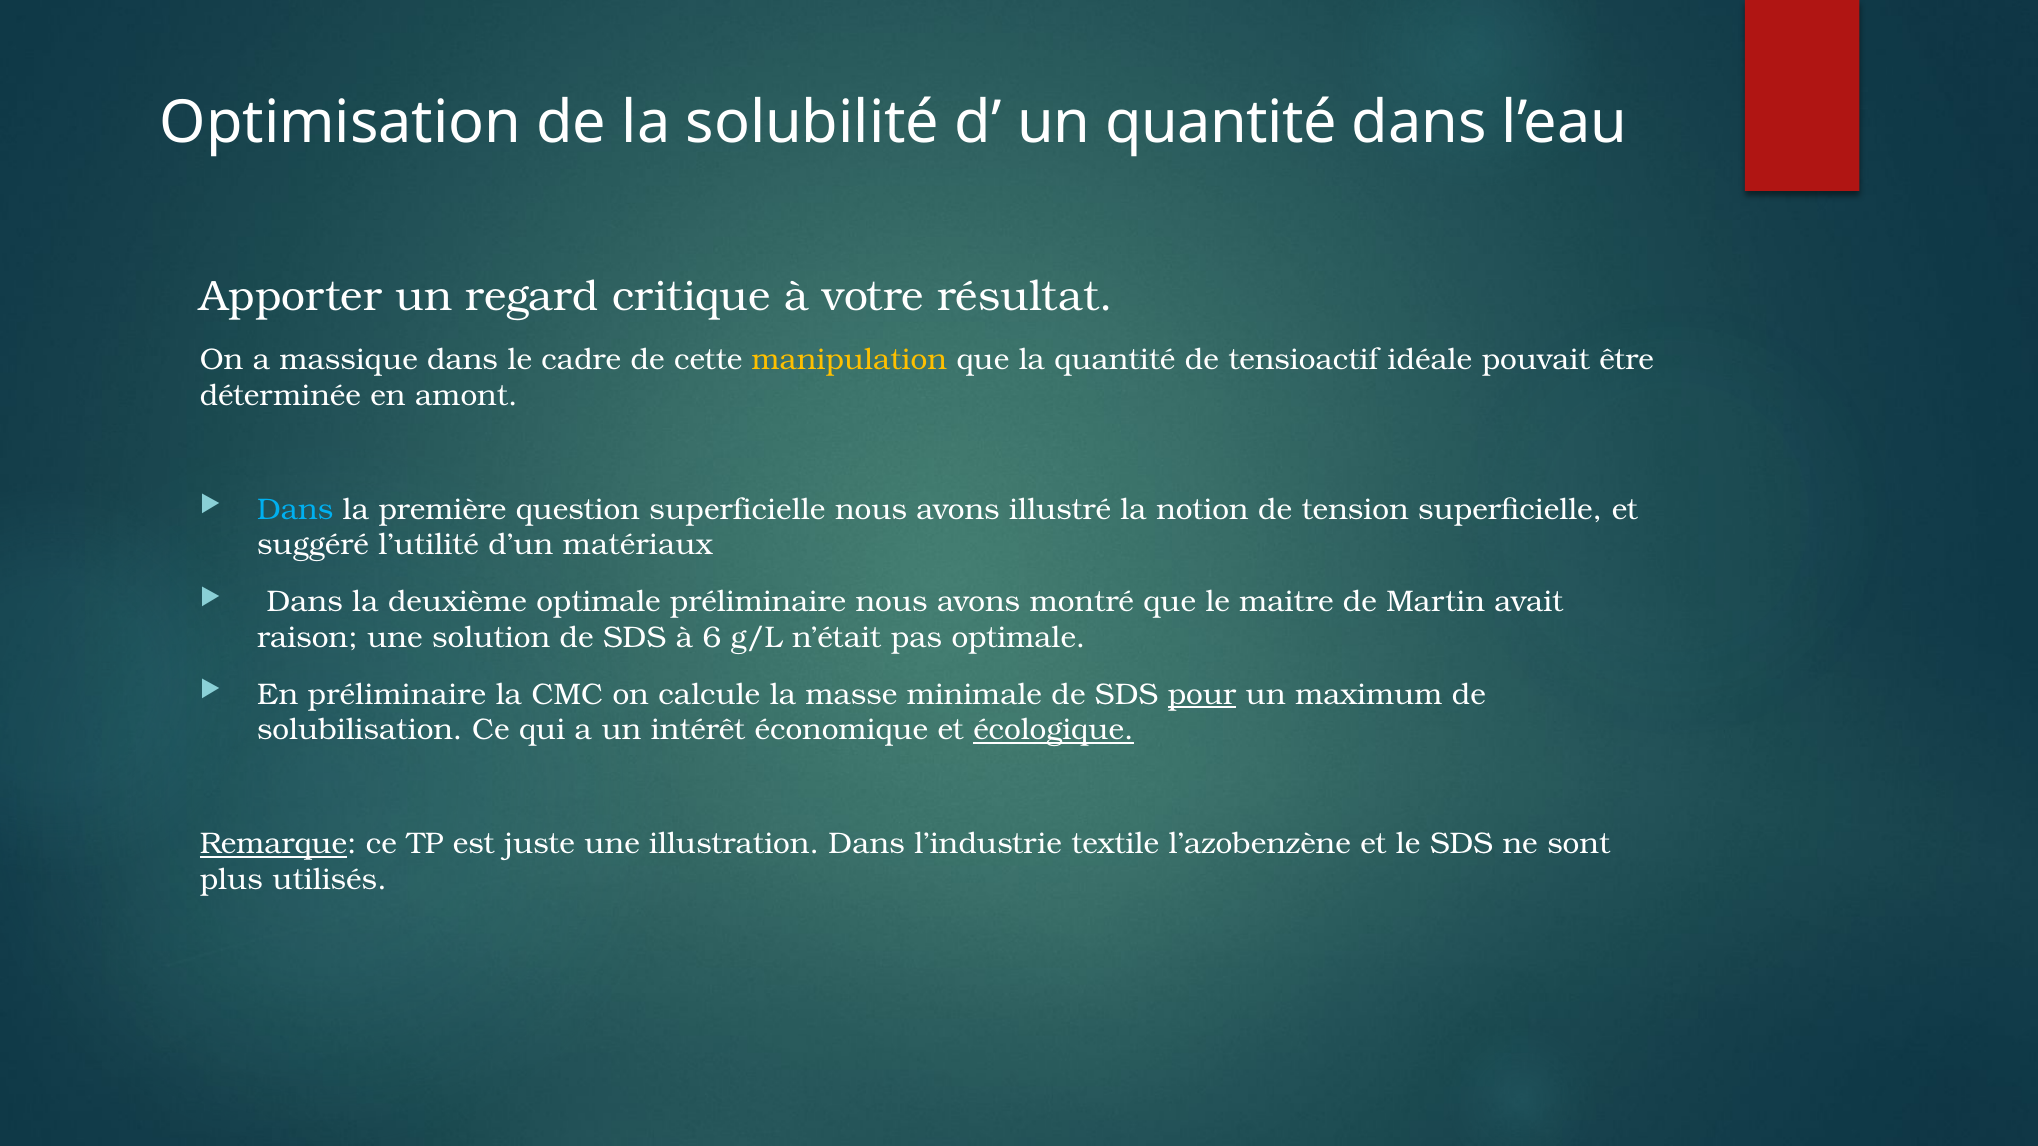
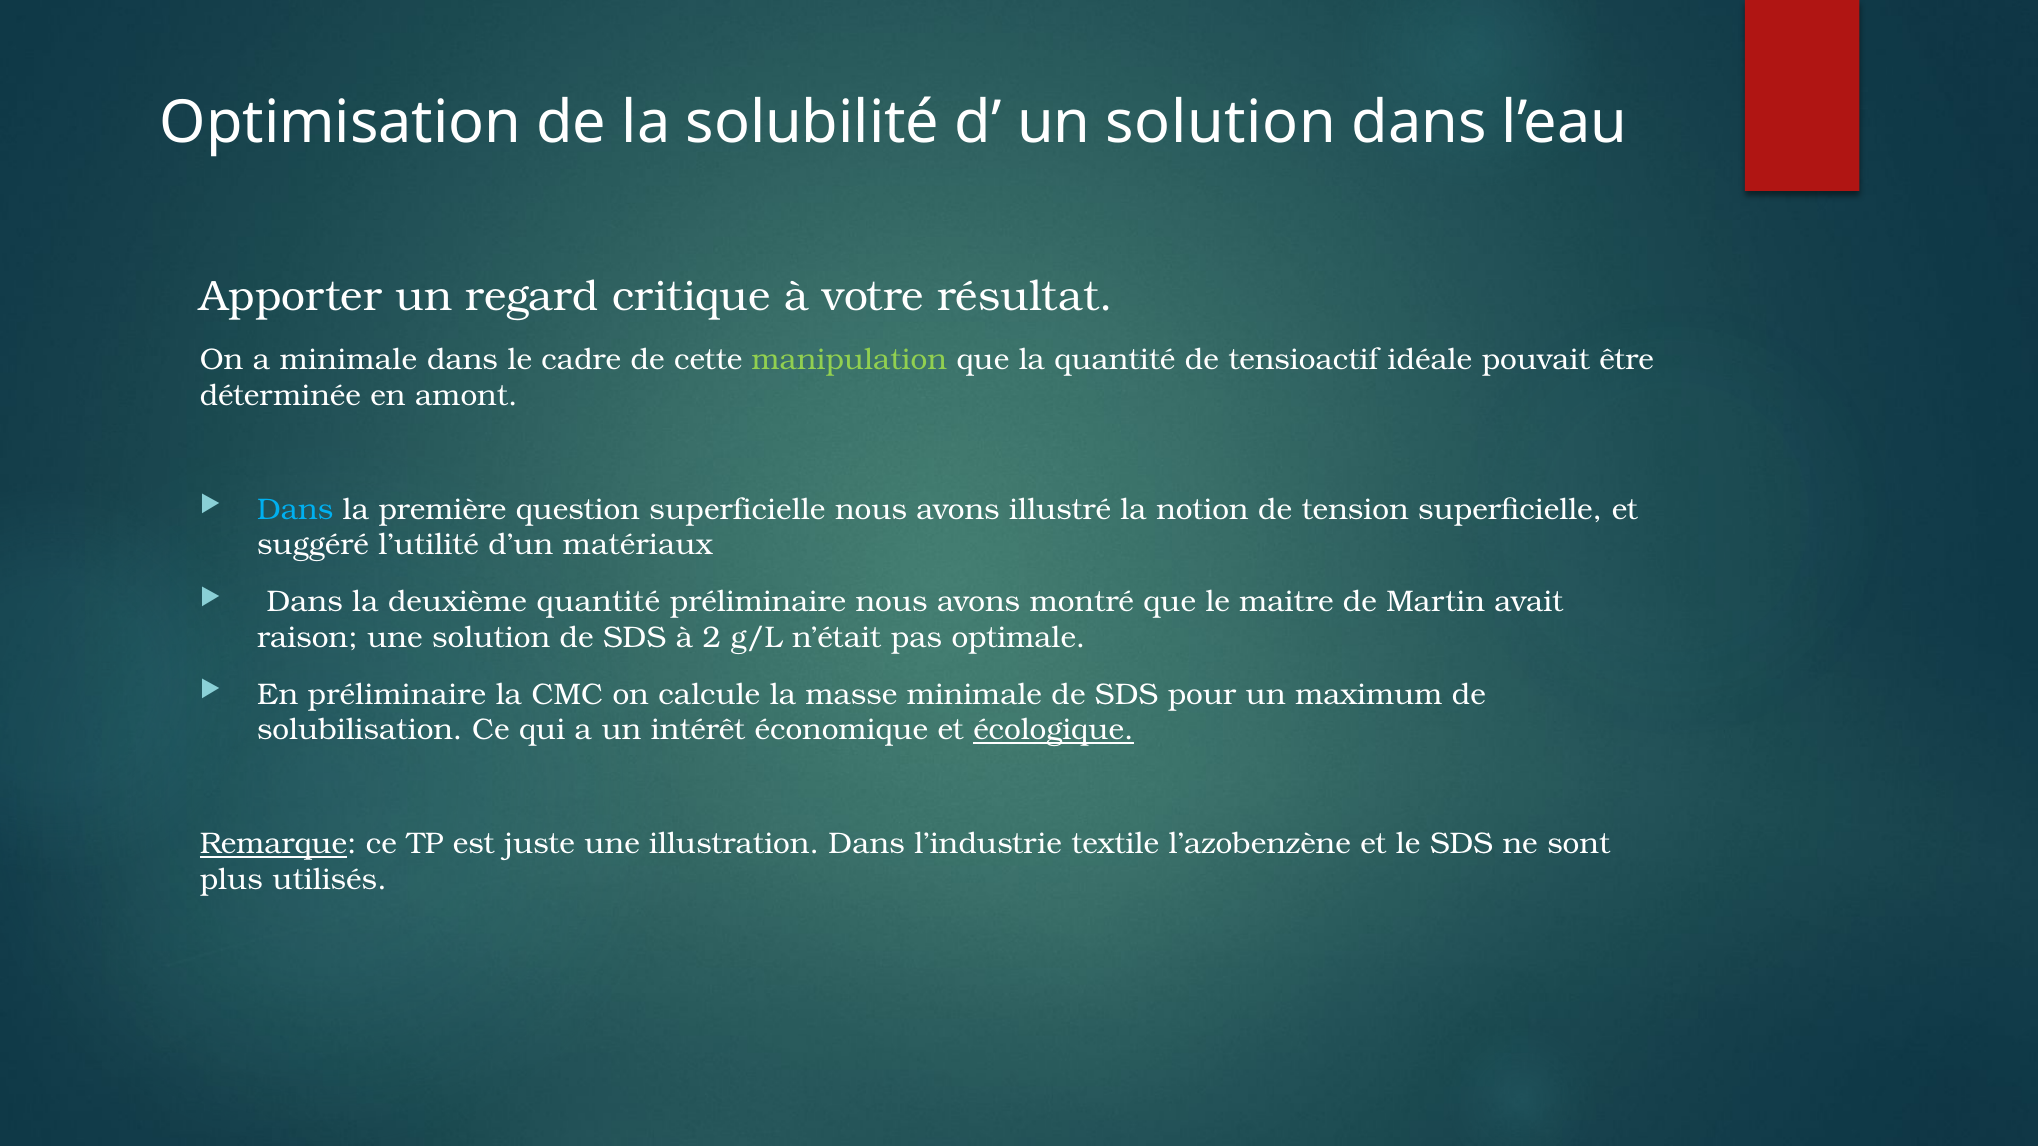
un quantité: quantité -> solution (1221, 123)
a massique: massique -> minimale (348, 360)
manipulation colour: yellow -> light green (849, 360)
deuxième optimale: optimale -> quantité (598, 602)
6: 6 -> 2 (712, 638)
pour underline: present -> none (1202, 695)
